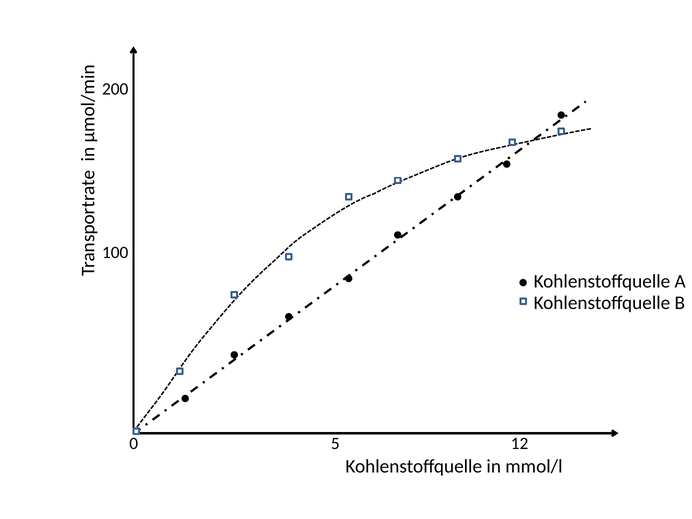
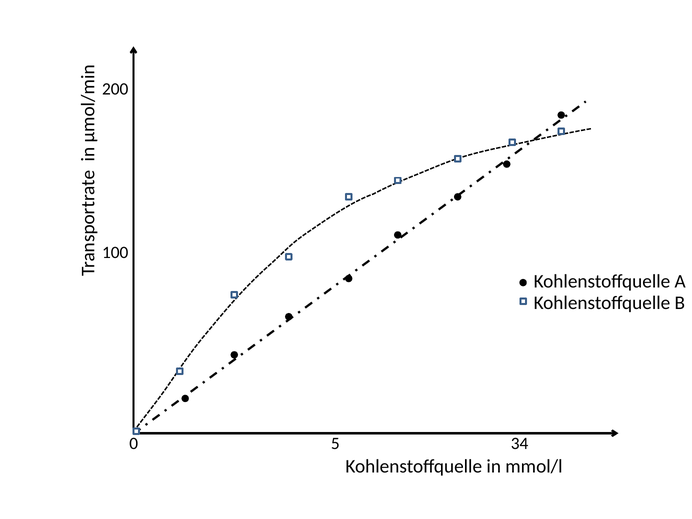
12: 12 -> 34 (520, 443)
